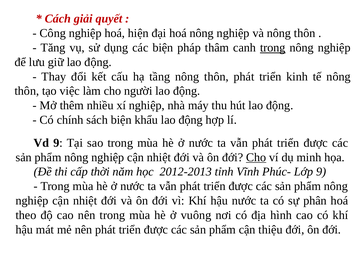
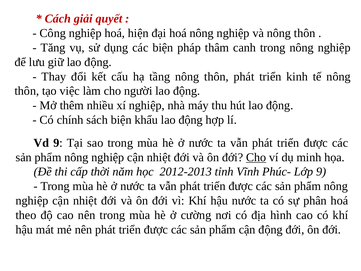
trong underline: present -> none (273, 48)
vuông: vuông -> cường (196, 215)
cận thiệu: thiệu -> động (271, 229)
